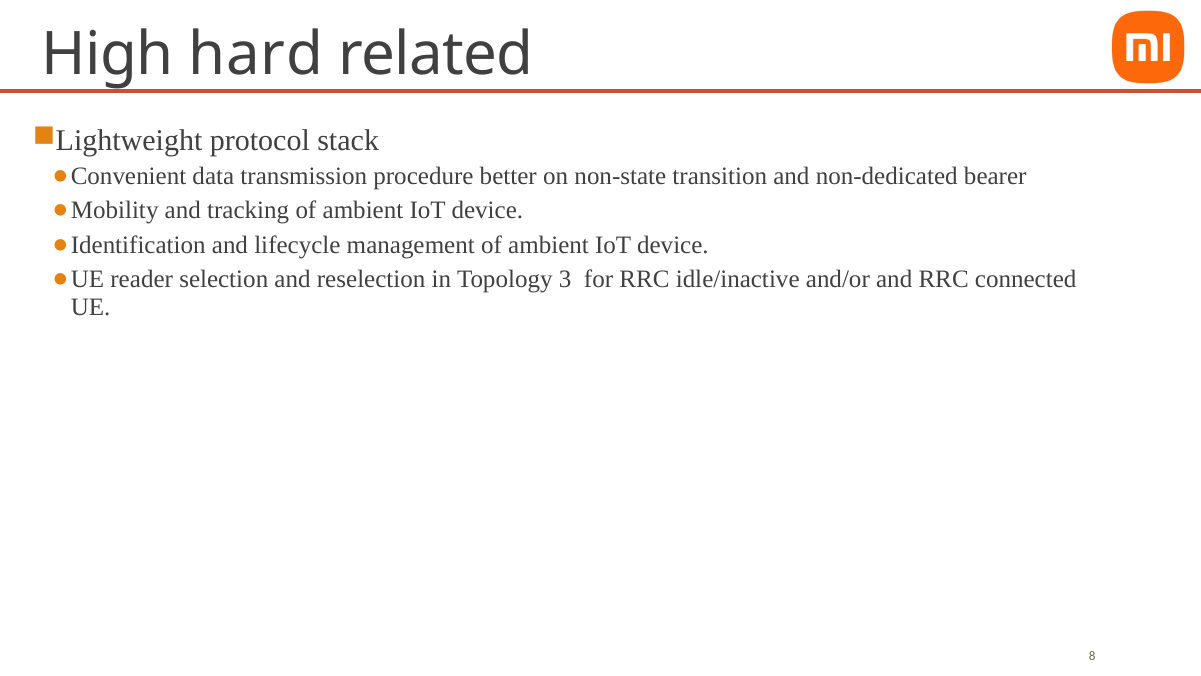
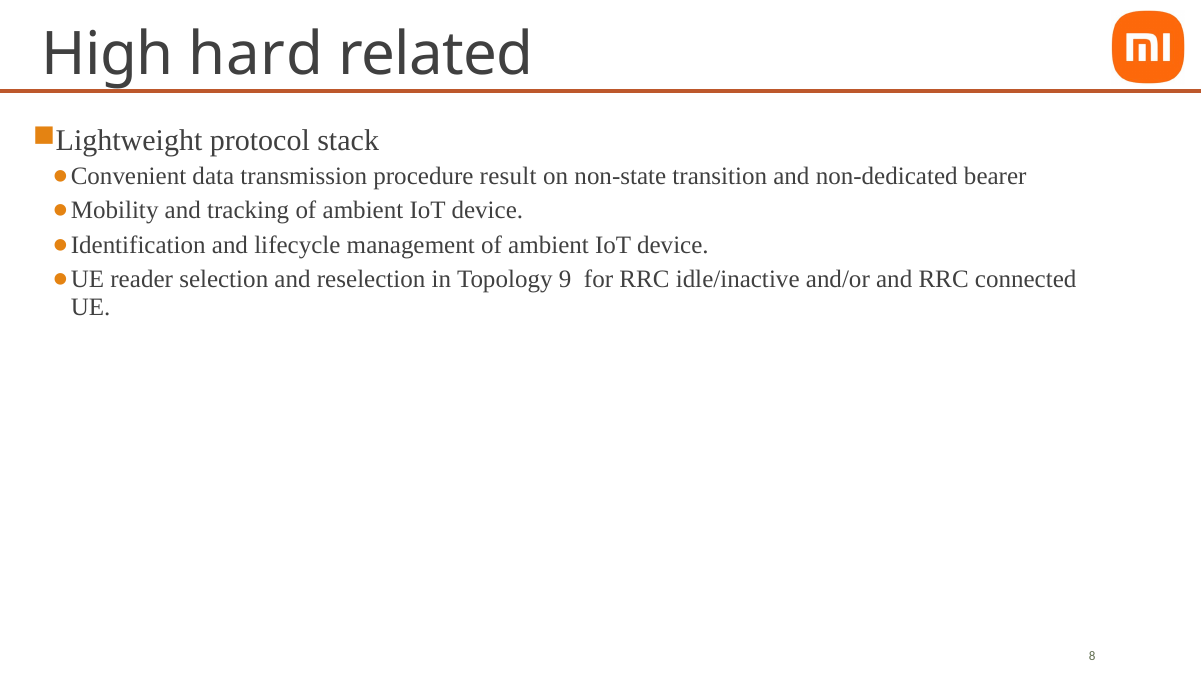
better: better -> result (508, 176)
3: 3 -> 9 (565, 279)
